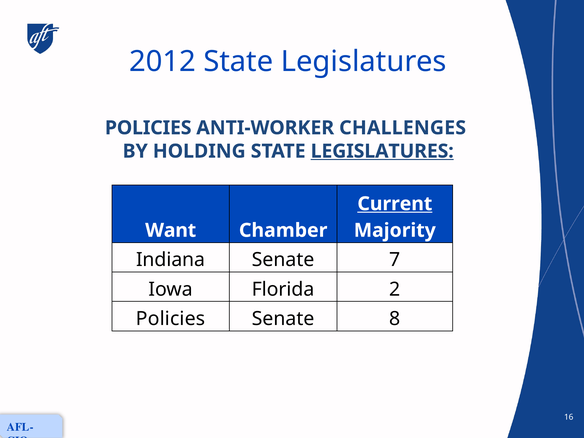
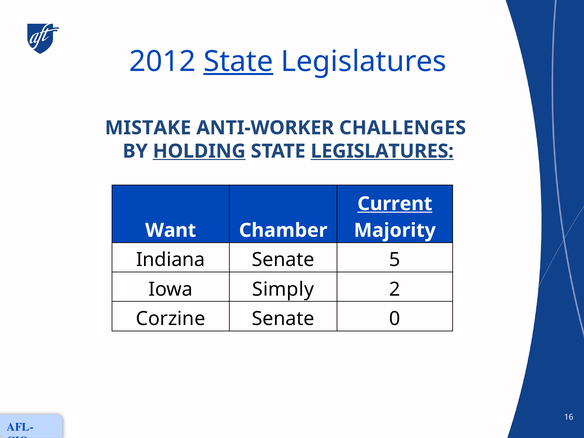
State underline: none -> present (238, 61)
POLICIES: POLICIES -> MISTAKE (148, 128)
HOLDING underline: none -> present (199, 151)
7: 7 -> 5 (395, 260)
Florida: Florida -> Simply (283, 289)
Policies: Policies -> Corzine (171, 319)
8: 8 -> 0 (395, 319)
